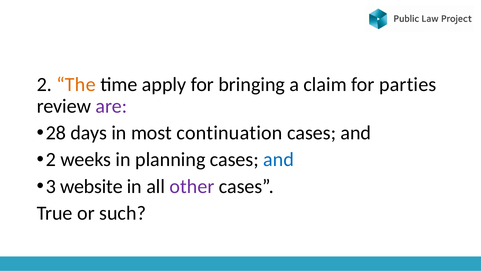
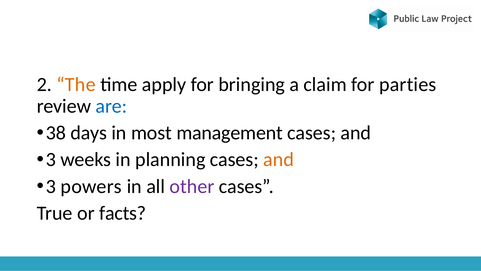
are colour: purple -> blue (111, 106)
28: 28 -> 38 (56, 133)
continuation: continuation -> management (230, 133)
2: 2 -> 3 (51, 159)
and colour: blue -> orange (279, 159)
website: website -> powers (91, 186)
such: such -> facts (123, 213)
